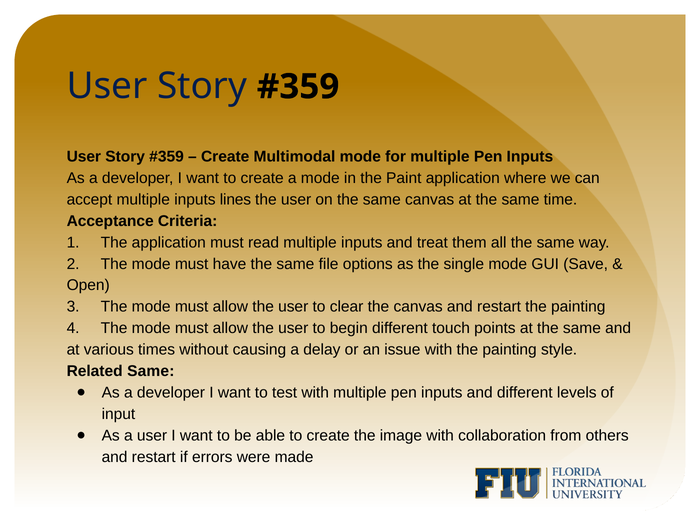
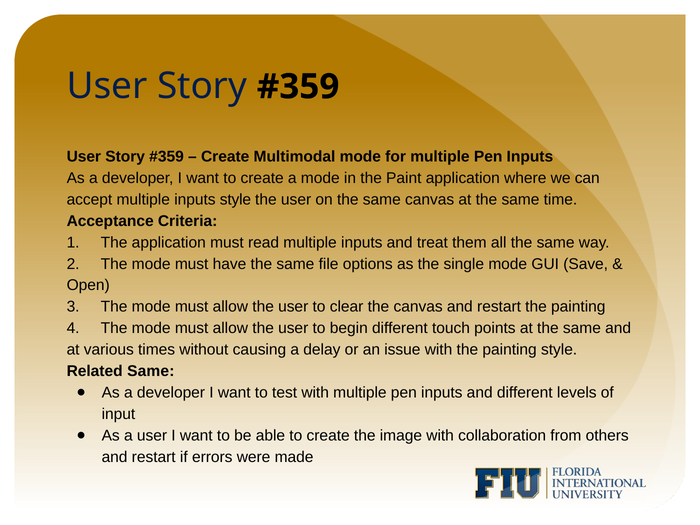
inputs lines: lines -> style (235, 200)
